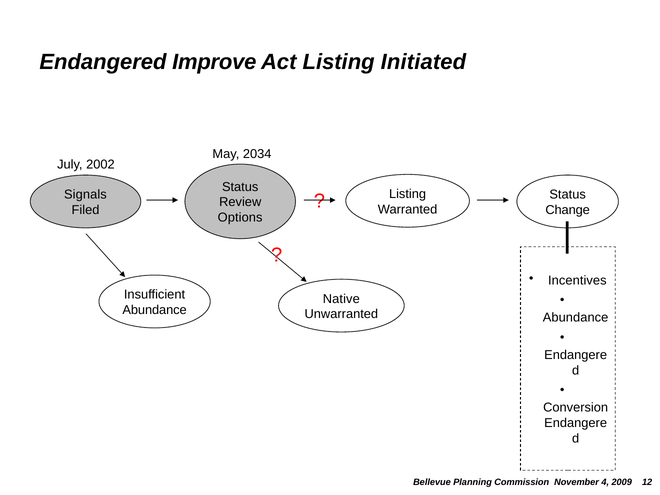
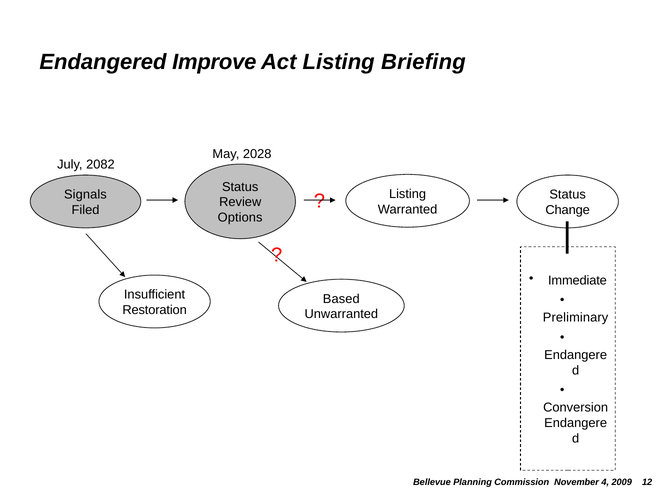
Initiated: Initiated -> Briefing (423, 62)
2034: 2034 -> 2028 (257, 154)
2002: 2002 -> 2082 (100, 164)
Incentives: Incentives -> Immediate (577, 280)
Native: Native -> Based (341, 299)
Abundance: Abundance -> Restoration (155, 310)
Abundance: Abundance -> Preliminary (576, 318)
